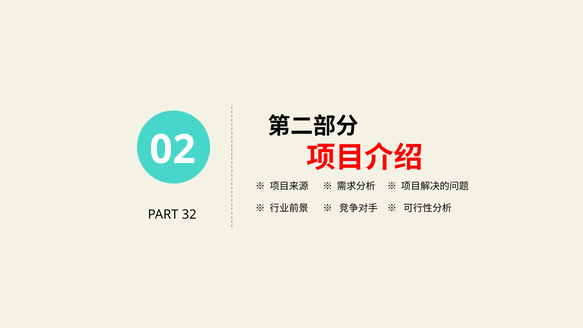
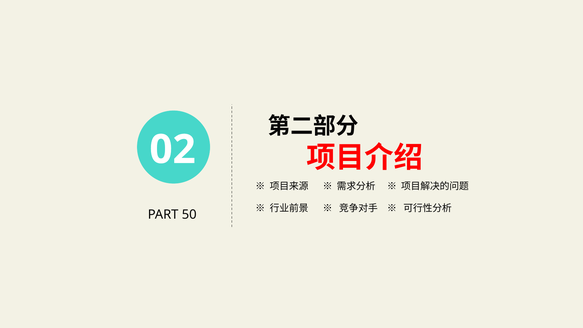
32: 32 -> 50 (189, 215)
